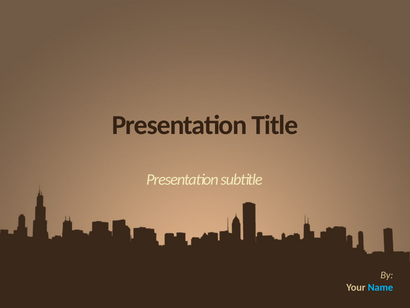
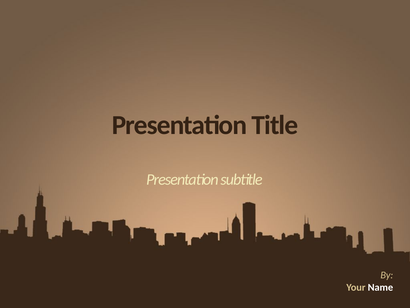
Name colour: light blue -> white (380, 287)
